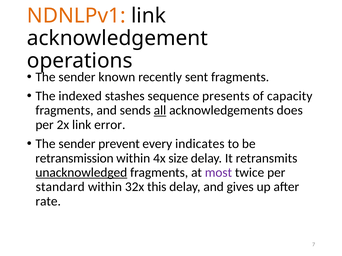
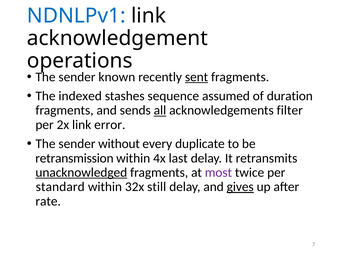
NDNLPv1 colour: orange -> blue (76, 16)
sent underline: none -> present (197, 77)
presents: presents -> assumed (226, 96)
capacity: capacity -> duration (290, 96)
does: does -> filter (290, 111)
prevent: prevent -> without (119, 144)
indicates: indicates -> duplicate (200, 144)
size: size -> last (178, 158)
this: this -> still (157, 187)
gives underline: none -> present (240, 187)
